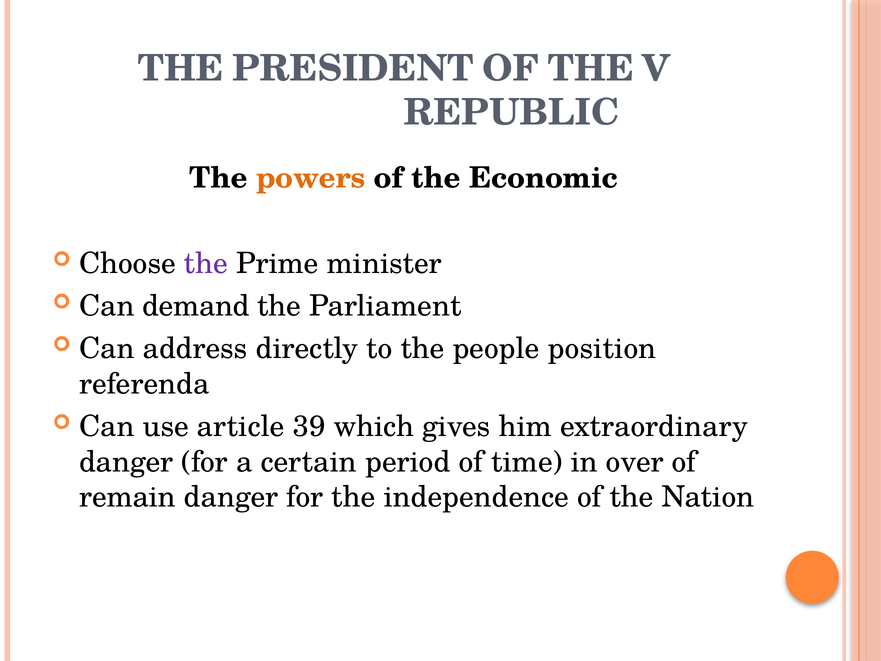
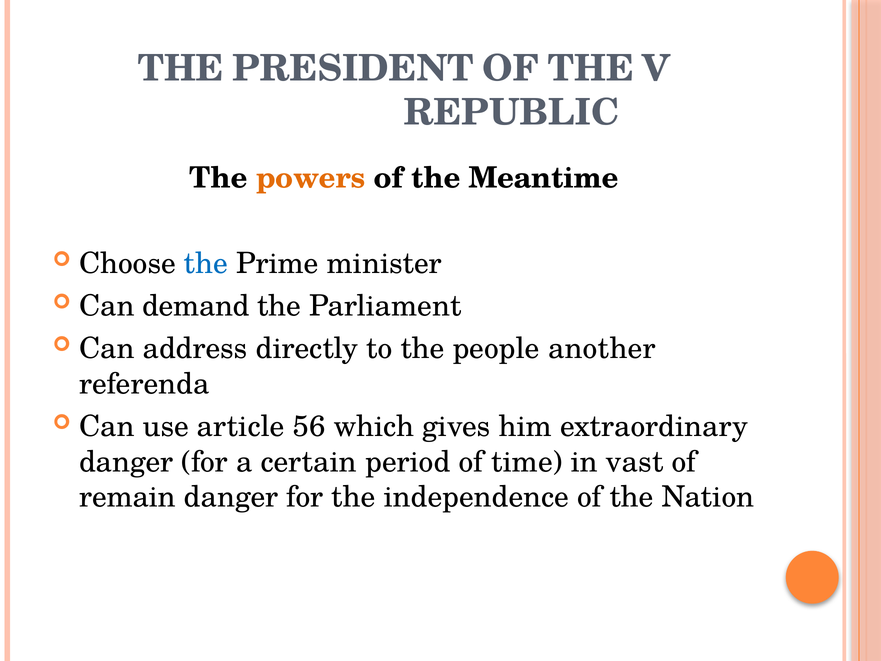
Economic: Economic -> Meantime (544, 178)
the colour: purple -> blue (206, 263)
position: position -> another (602, 349)
39: 39 -> 56 (309, 426)
over: over -> vast (635, 462)
